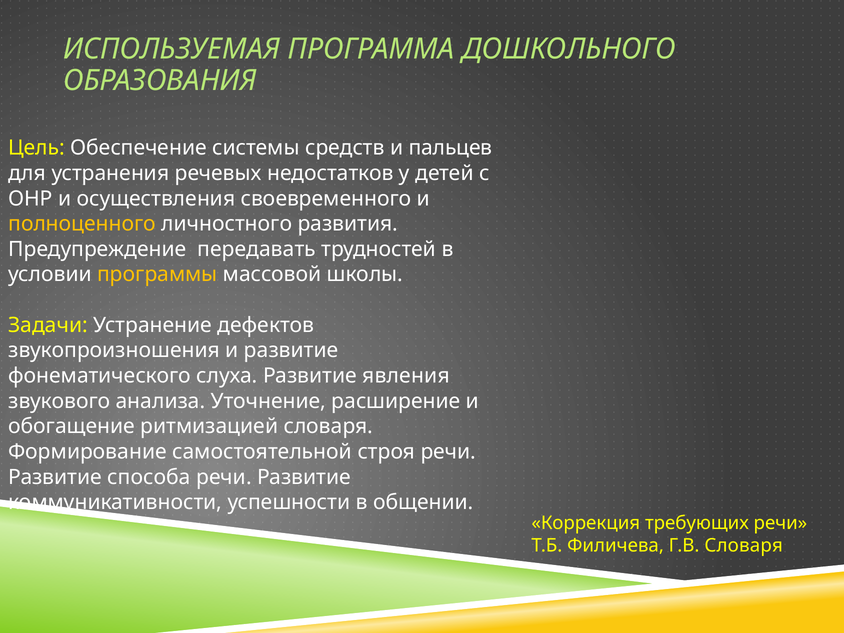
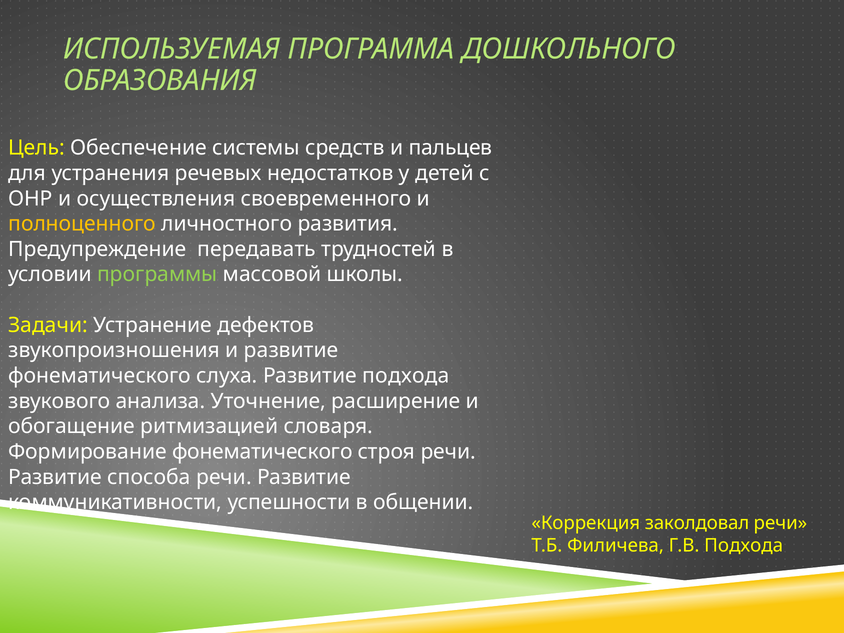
программы colour: yellow -> light green (157, 275)
Развитие явления: явления -> подхода (406, 376)
Формирование самостоятельной: самостоятельной -> фонематического (262, 452)
требующих: требующих -> заколдовал (697, 523)
Г.В Словаря: Словаря -> Подхода (744, 545)
